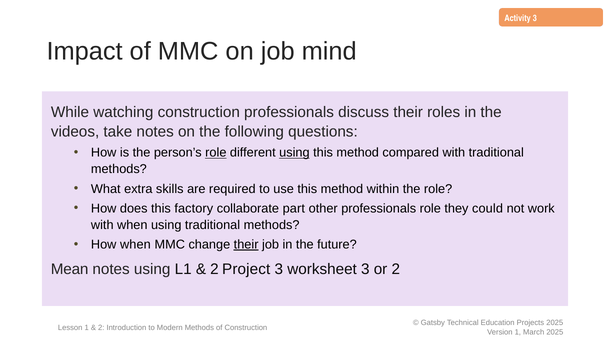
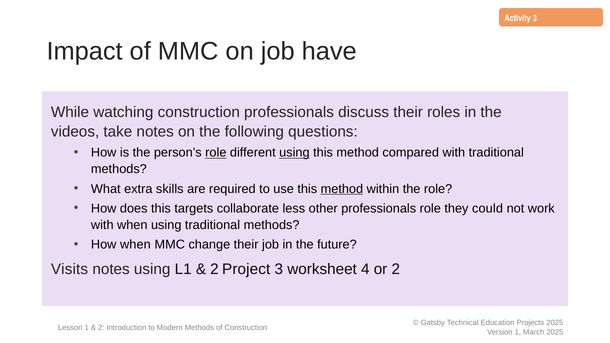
mind: mind -> have (329, 51)
method underline: none -> present (342, 189)
factory: factory -> targets (194, 209)
part: part -> less (294, 209)
their underline: present -> none (246, 245)
Mean: Mean -> Visits (69, 269)
worksheet 3: 3 -> 4 (365, 269)
